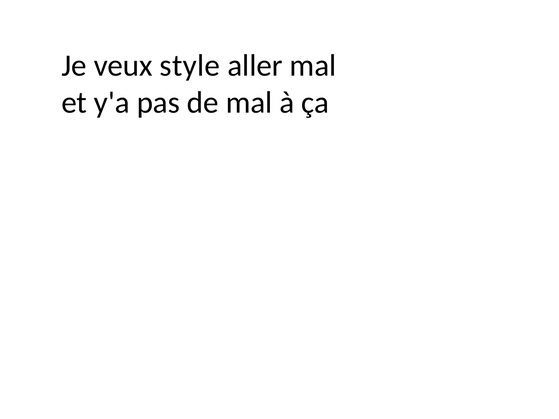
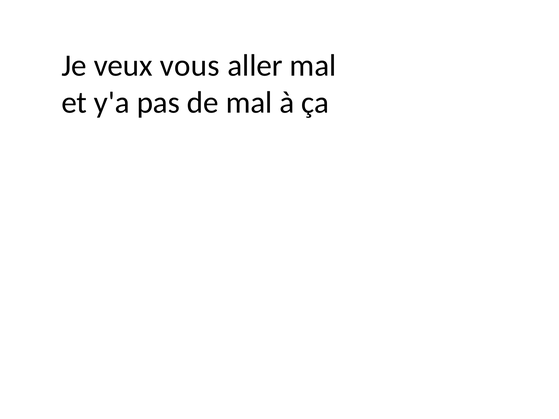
style: style -> vous (190, 65)
